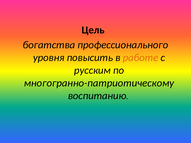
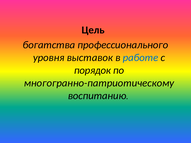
повысить: повысить -> выставок (90, 58)
работе colour: orange -> blue (141, 58)
русским: русским -> порядок (92, 70)
